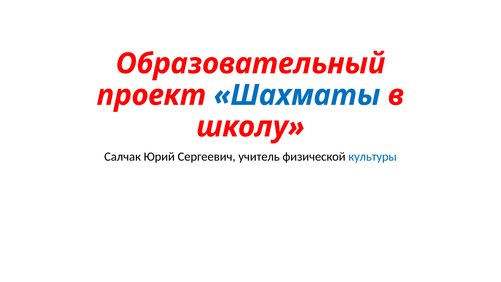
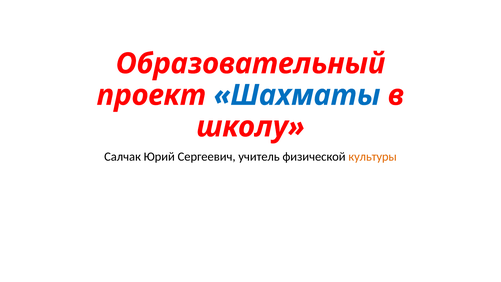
культуры colour: blue -> orange (373, 157)
